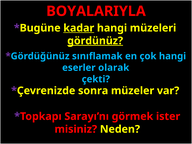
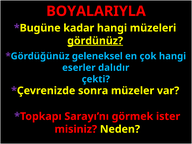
kadar underline: present -> none (79, 28)
sınıflamak: sınıflamak -> geleneksel (97, 56)
olarak: olarak -> dalıdır (114, 68)
